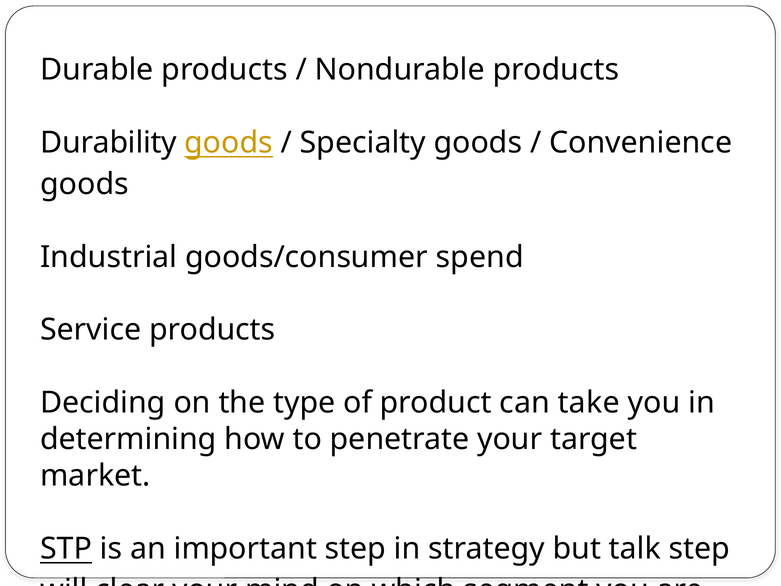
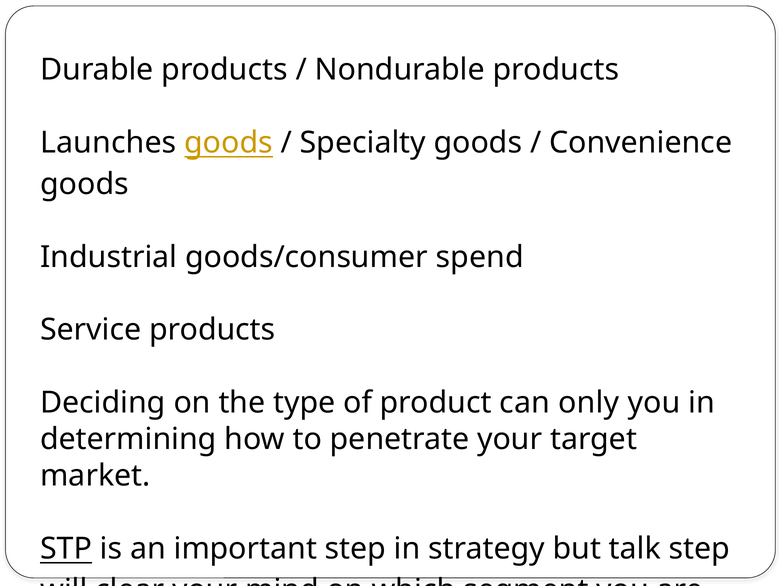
Durability: Durability -> Launches (108, 143)
can take: take -> only (589, 403)
